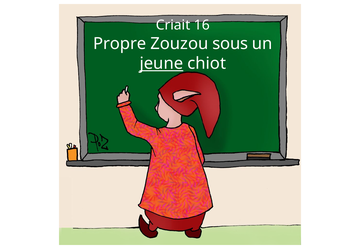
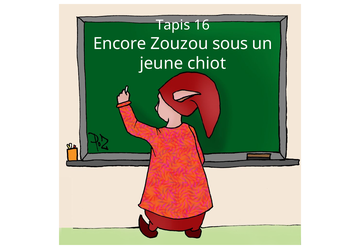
Criait: Criait -> Tapis (173, 25)
Propre: Propre -> Encore (120, 44)
jeune underline: present -> none (161, 64)
